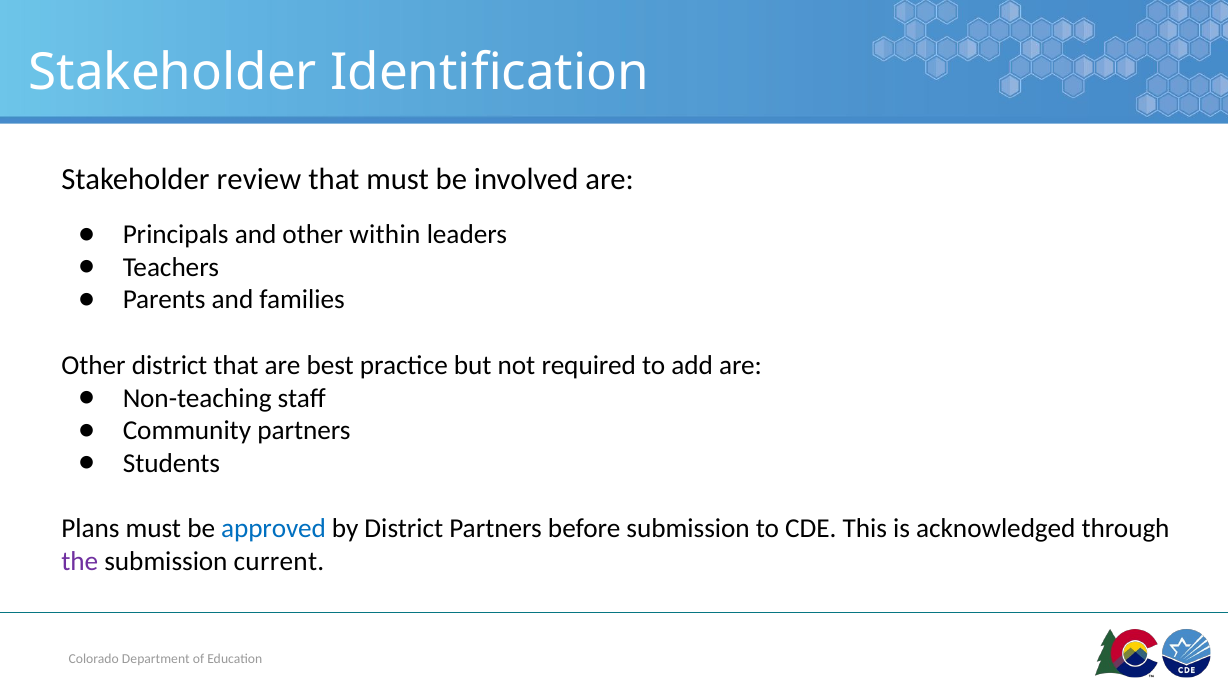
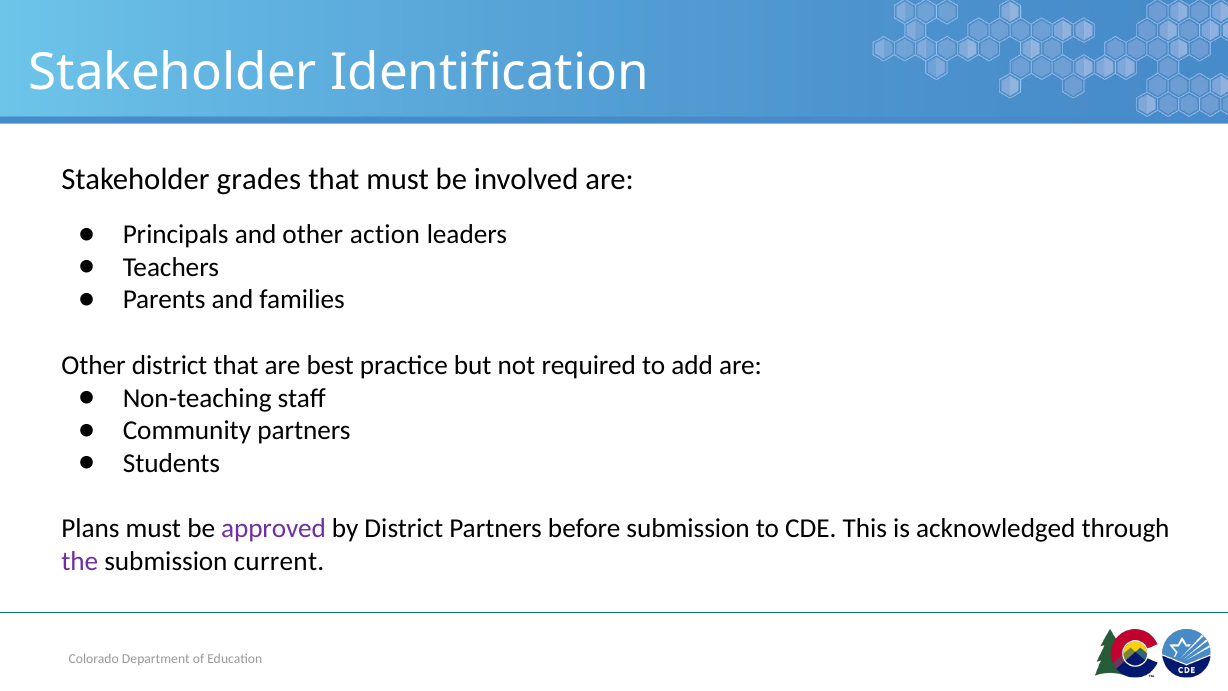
review: review -> grades (259, 180)
within: within -> action (385, 235)
approved colour: blue -> purple (274, 529)
